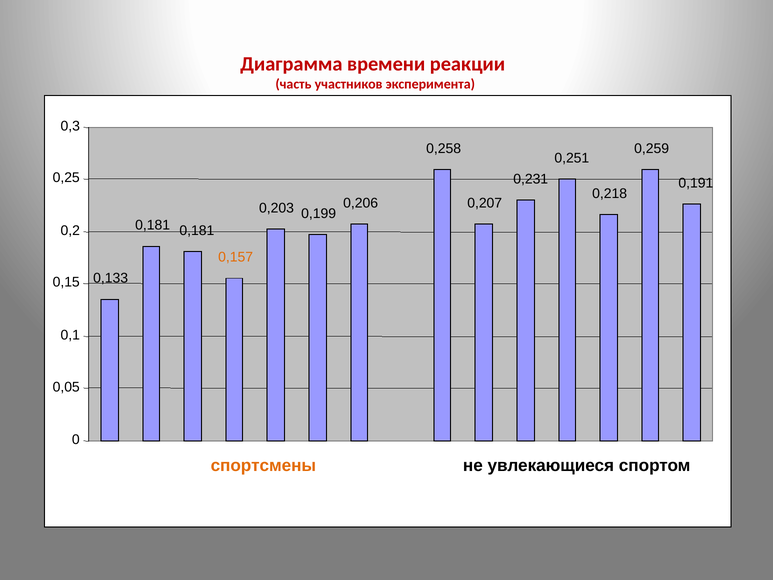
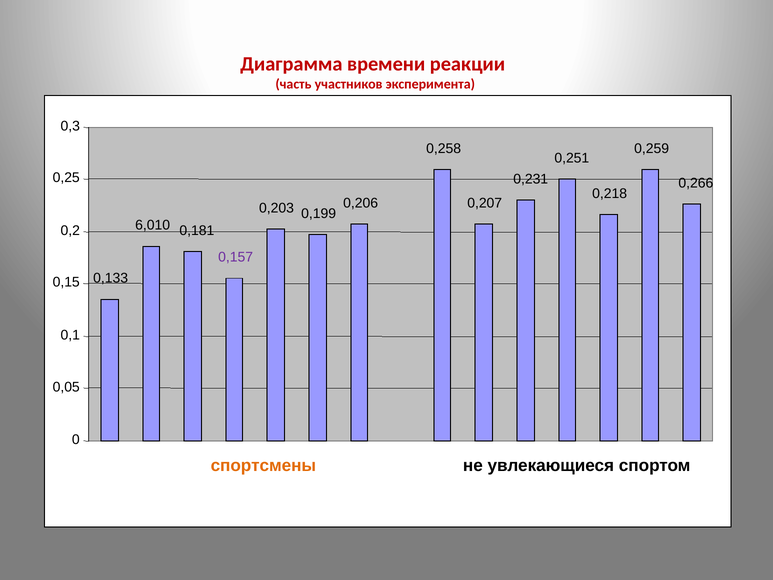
0,191: 0,191 -> 0,266 (696, 183)
0,181: 0,181 -> 6,010 (153, 225)
0,157 colour: orange -> purple (236, 257)
